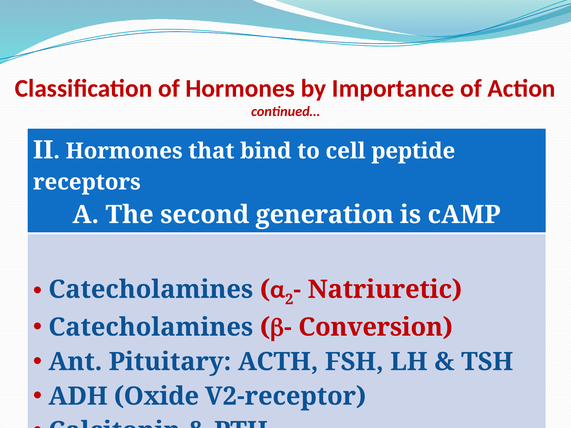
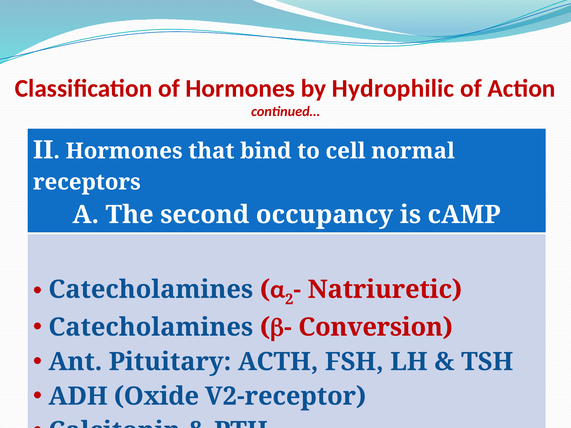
Importance: Importance -> Hydrophilic (393, 88)
peptide: peptide -> normal (413, 151)
generation: generation -> occupancy (325, 215)
